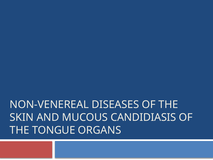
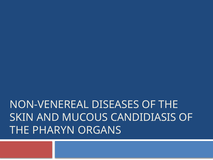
TONGUE: TONGUE -> PHARYN (54, 130)
